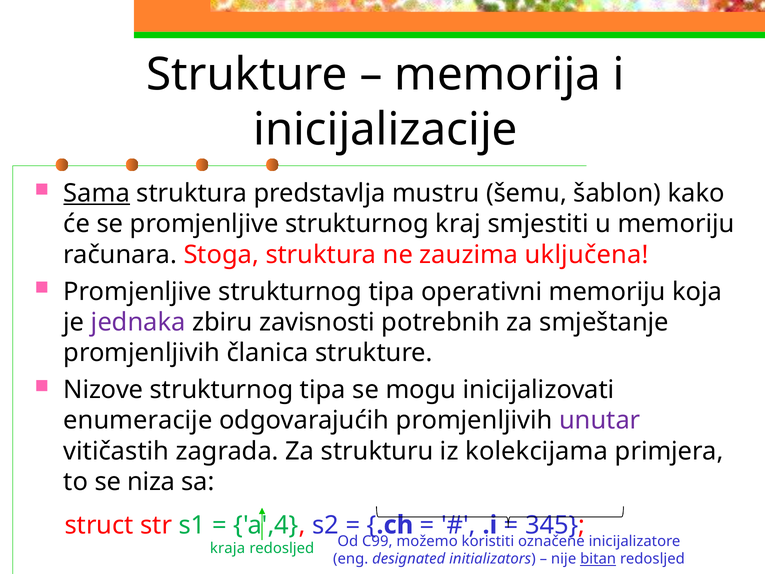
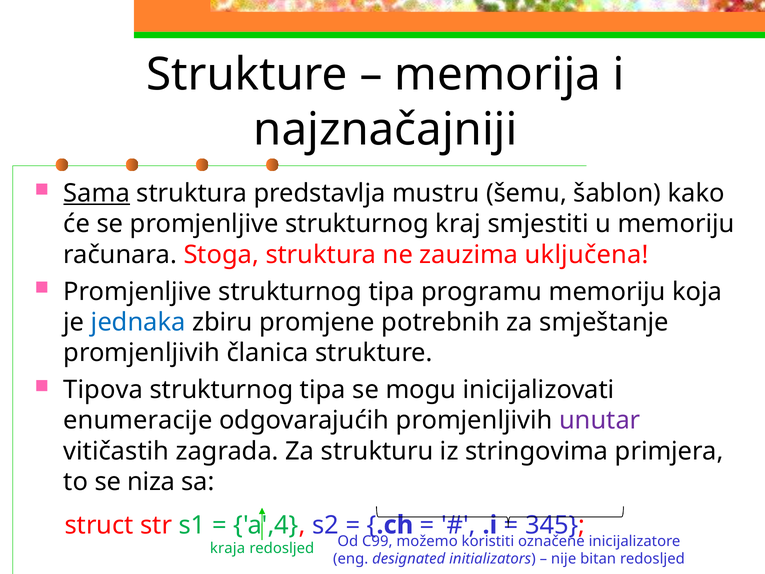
inicijalizacije: inicijalizacije -> najznačajniji (385, 129)
operativni: operativni -> programu (482, 292)
jednaka colour: purple -> blue (138, 322)
zavisnosti: zavisnosti -> promjene (317, 322)
Nizove: Nizove -> Tipova (103, 390)
kolekcijama: kolekcijama -> stringovima (537, 451)
bitan underline: present -> none (598, 559)
